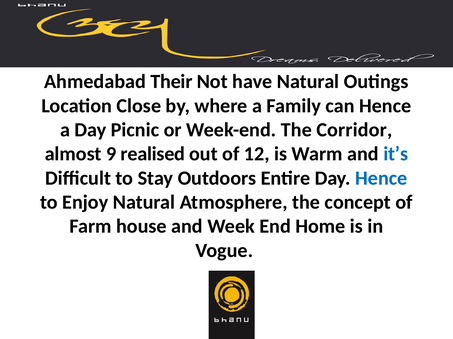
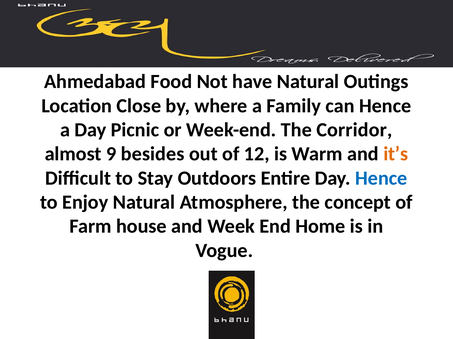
Their: Their -> Food (171, 82)
realised: realised -> besides (153, 154)
it’s colour: blue -> orange (396, 154)
